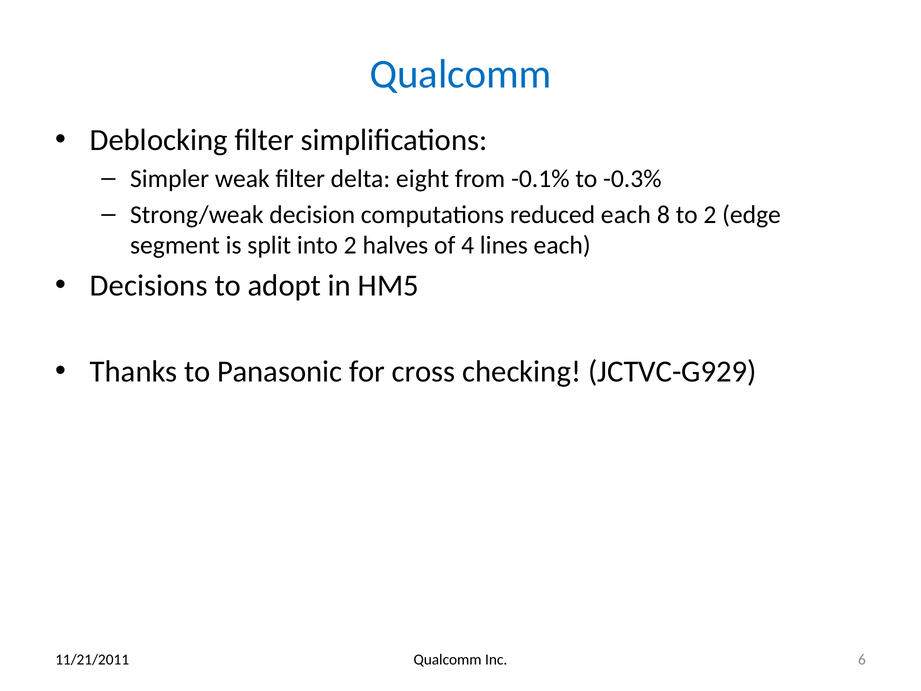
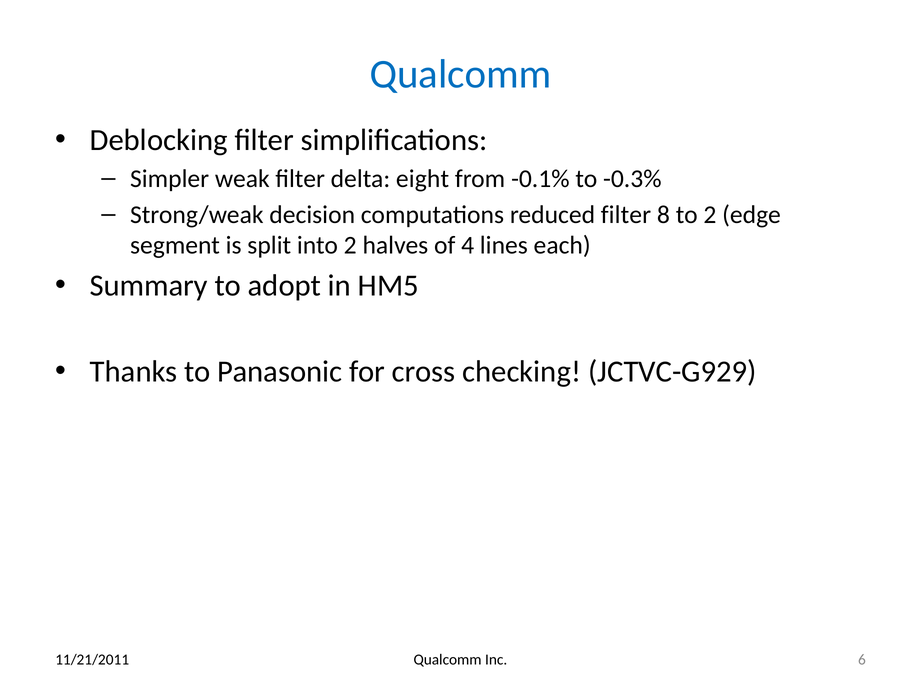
reduced each: each -> filter (626, 215)
Decisions: Decisions -> Summary (149, 286)
